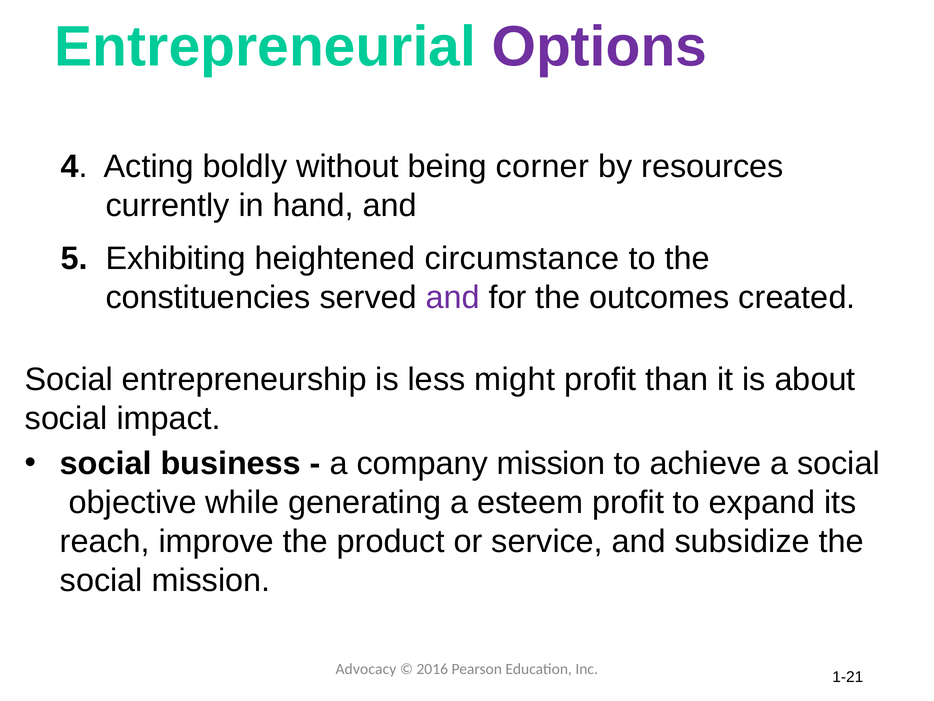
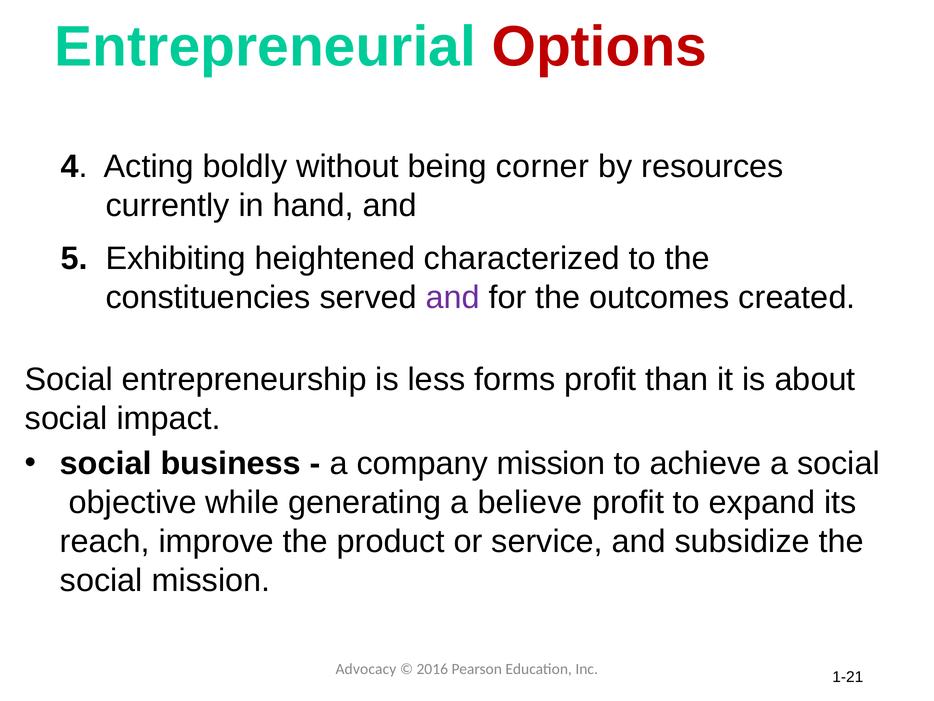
Options colour: purple -> red (599, 47)
circumstance: circumstance -> characterized (522, 259)
might: might -> forms (515, 379)
esteem: esteem -> believe (530, 502)
